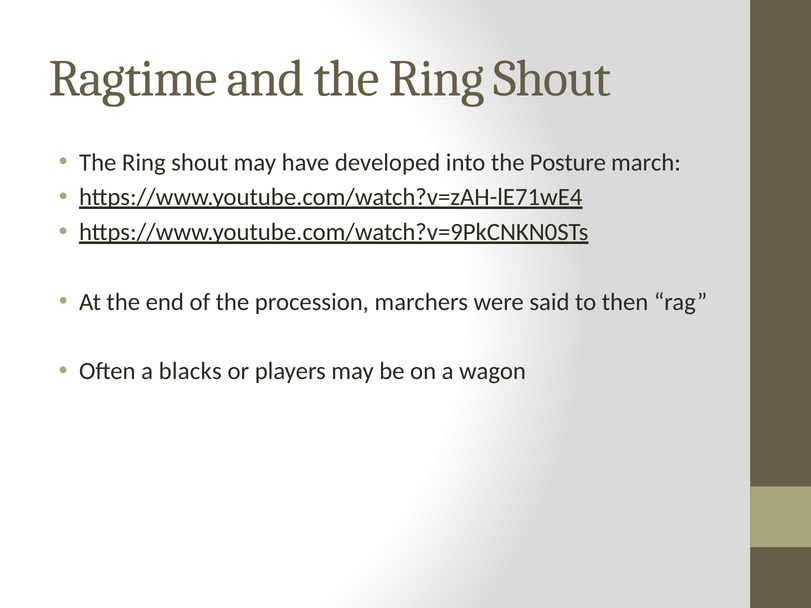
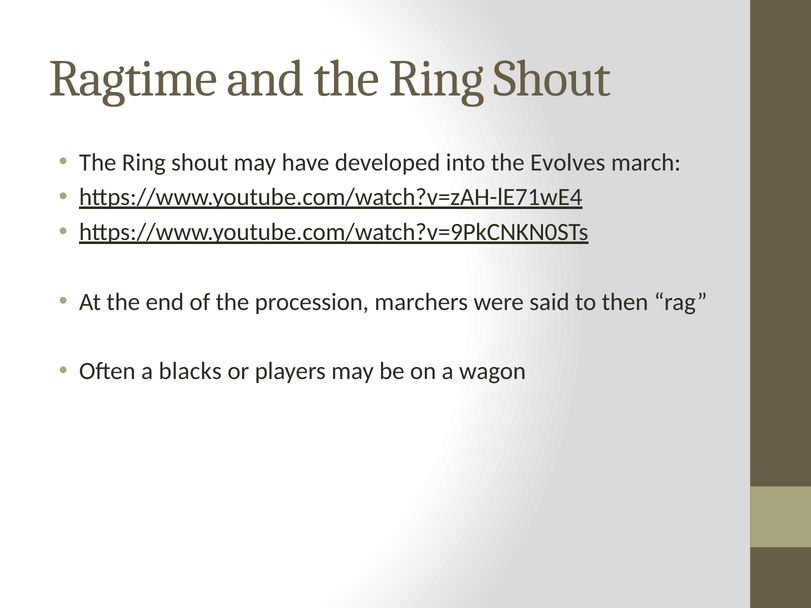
Posture: Posture -> Evolves (568, 163)
